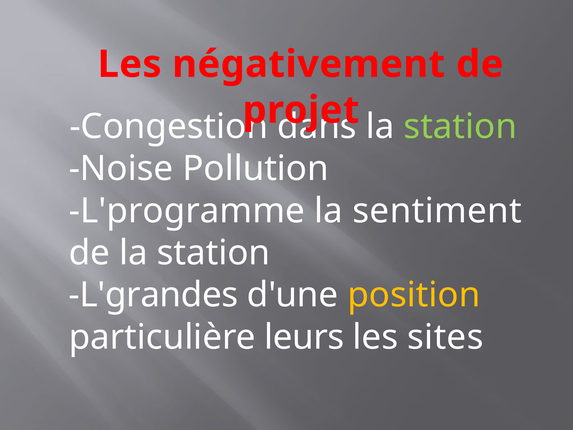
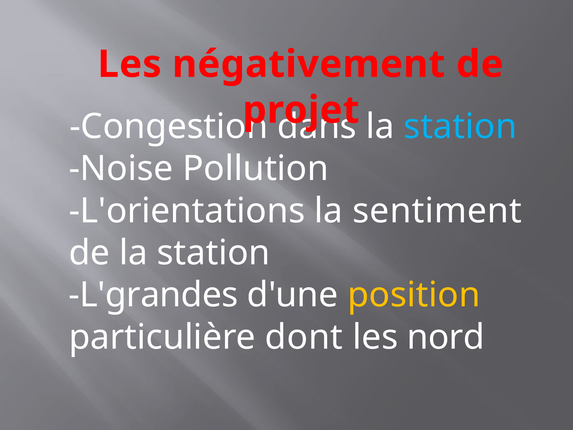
station colour: light green -> light blue (460, 127)
L'programme: L'programme -> L'orientations (187, 211)
leurs: leurs -> dont (304, 337)
sites: sites -> nord (446, 337)
